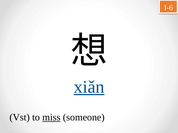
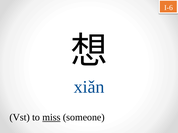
xiǎn underline: present -> none (89, 87)
